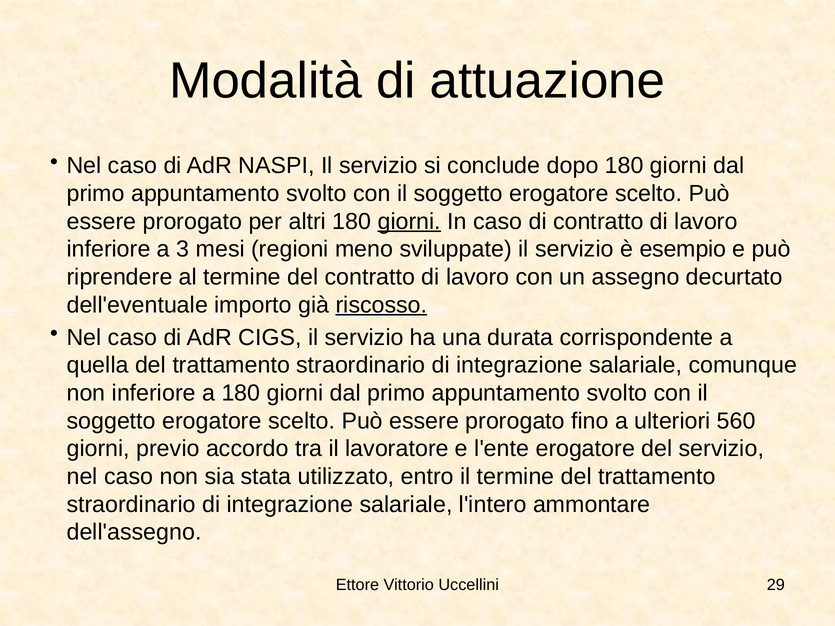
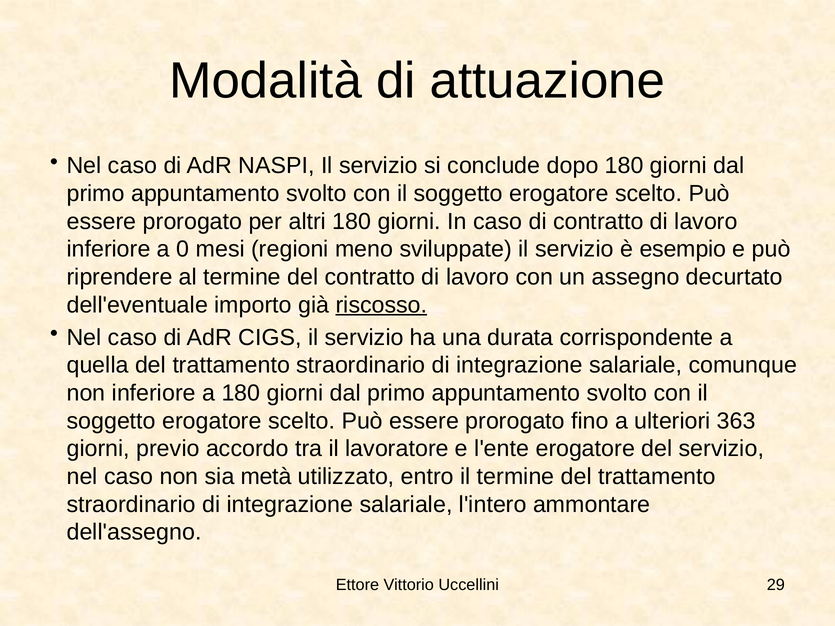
giorni underline: present -> none (409, 222)
3: 3 -> 0 (183, 249)
560: 560 -> 363 (736, 421)
stata: stata -> metà (266, 477)
